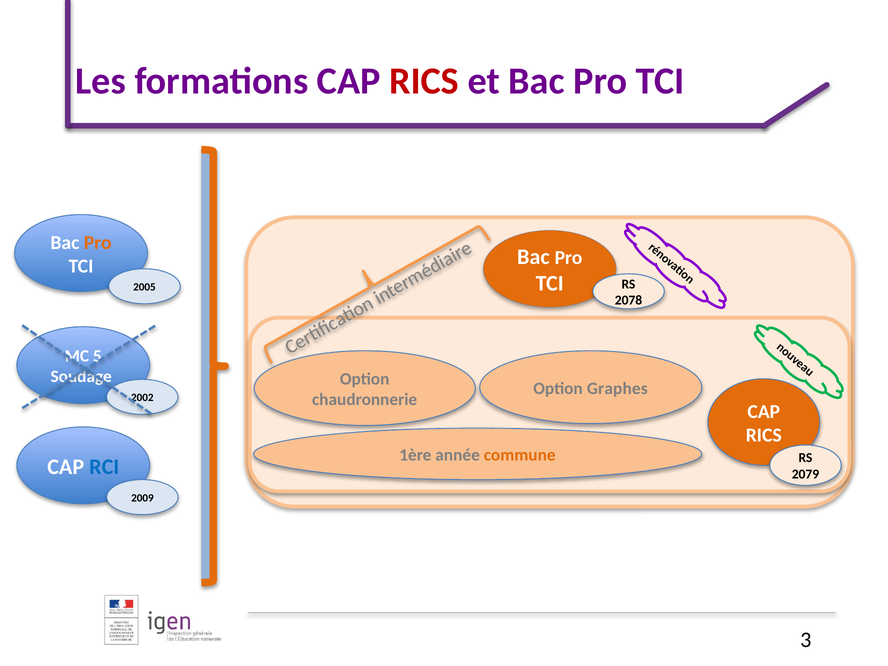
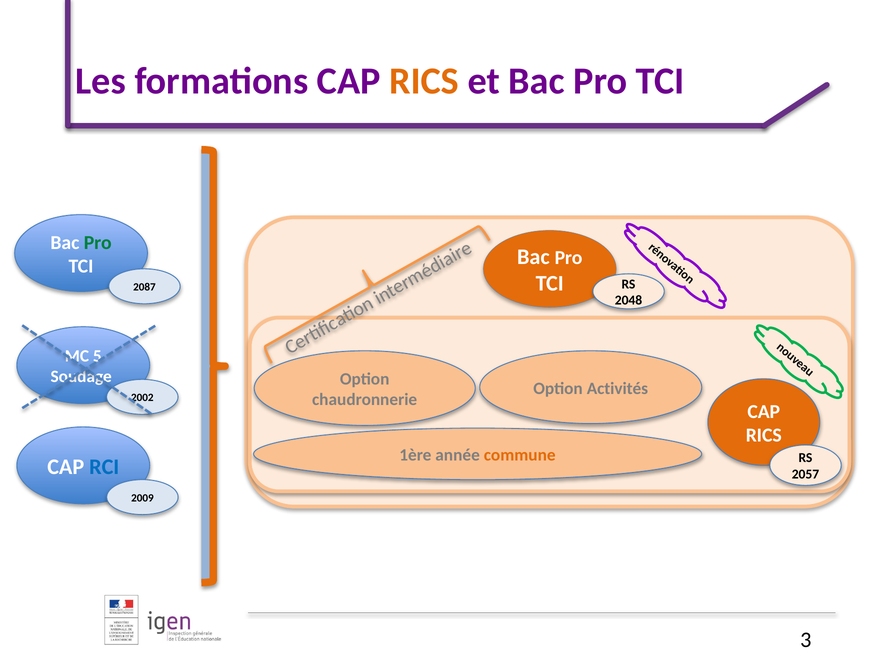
RICS colour: red -> orange (424, 81)
Pro colour: orange -> green (98, 243)
2005: 2005 -> 2087 (144, 287)
2078: 2078 -> 2048 (628, 300)
Graphes: Graphes -> Activités (617, 388)
2079: 2079 -> 2057 (805, 474)
